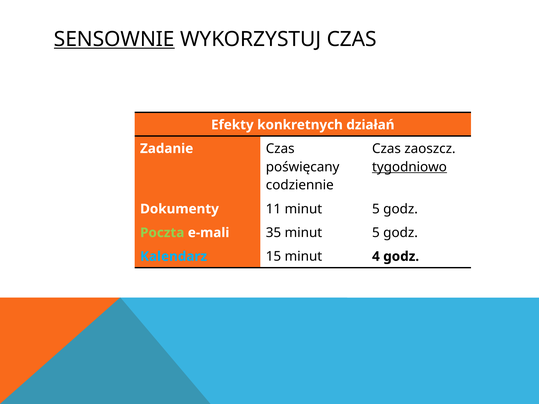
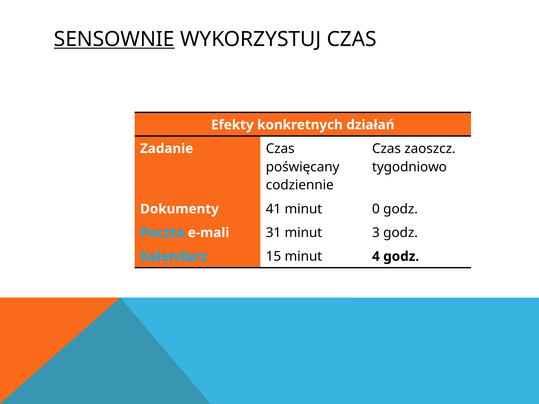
tygodniowo underline: present -> none (409, 167)
11: 11 -> 41 (273, 209)
5: 5 -> 0 (376, 209)
Poczta colour: light green -> light blue (162, 233)
35: 35 -> 31 (273, 233)
5: 5 -> 3 (376, 233)
